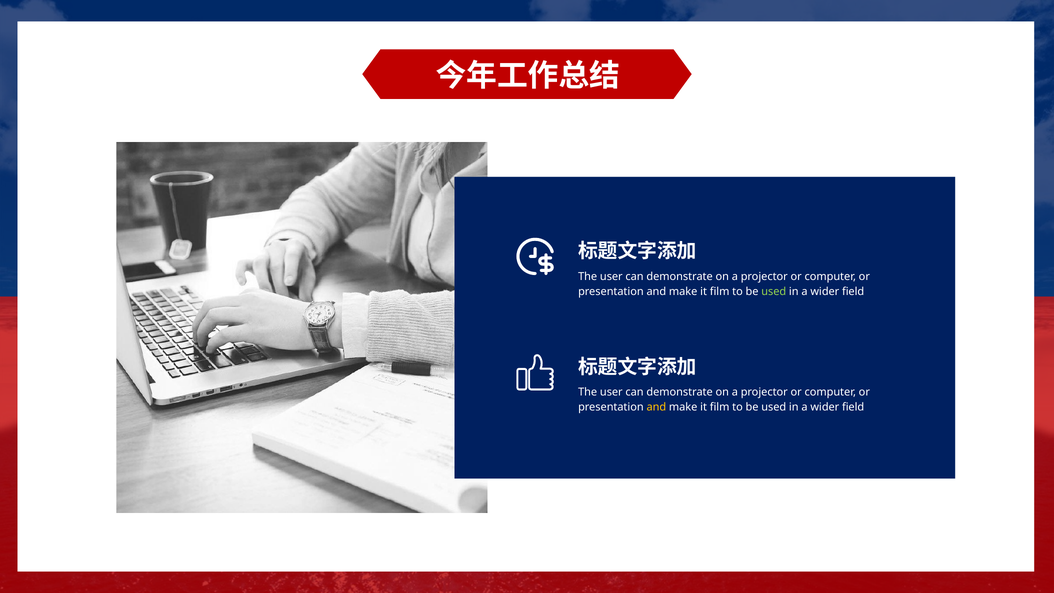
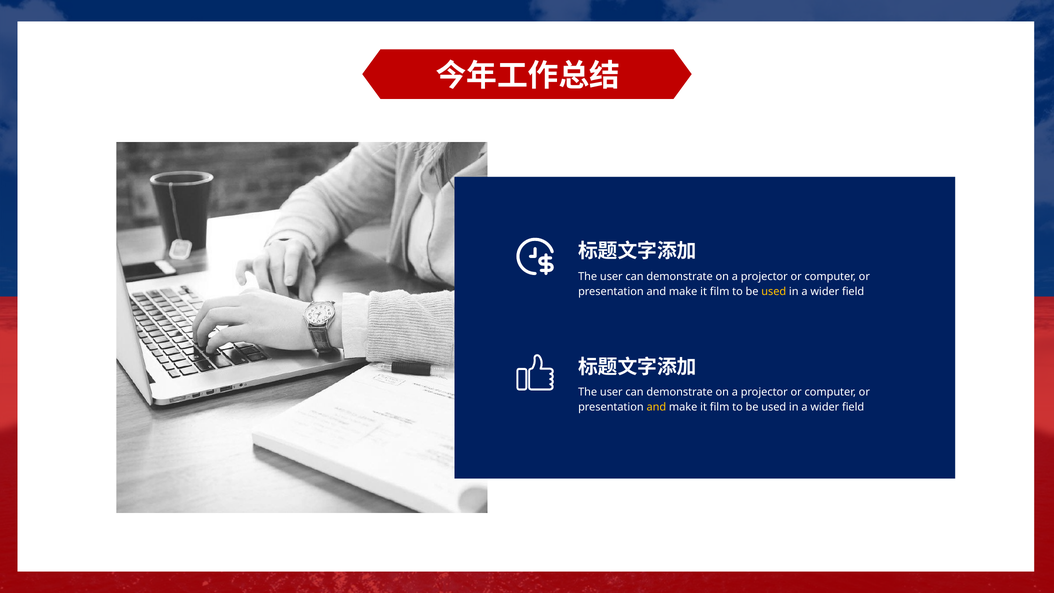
used colour: light green -> yellow (774, 291)
